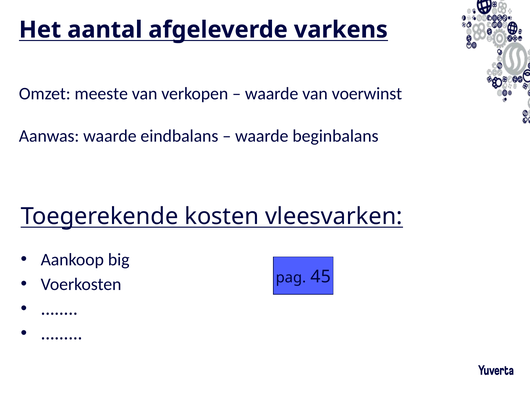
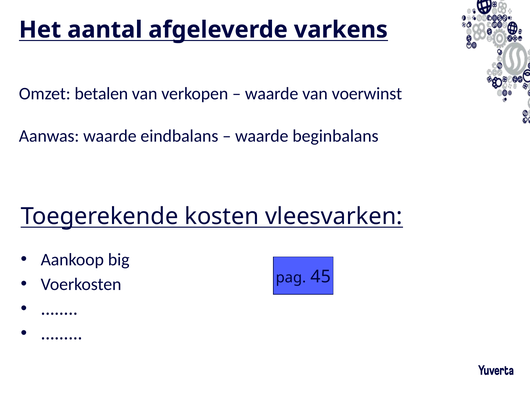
meeste: meeste -> betalen (101, 94)
